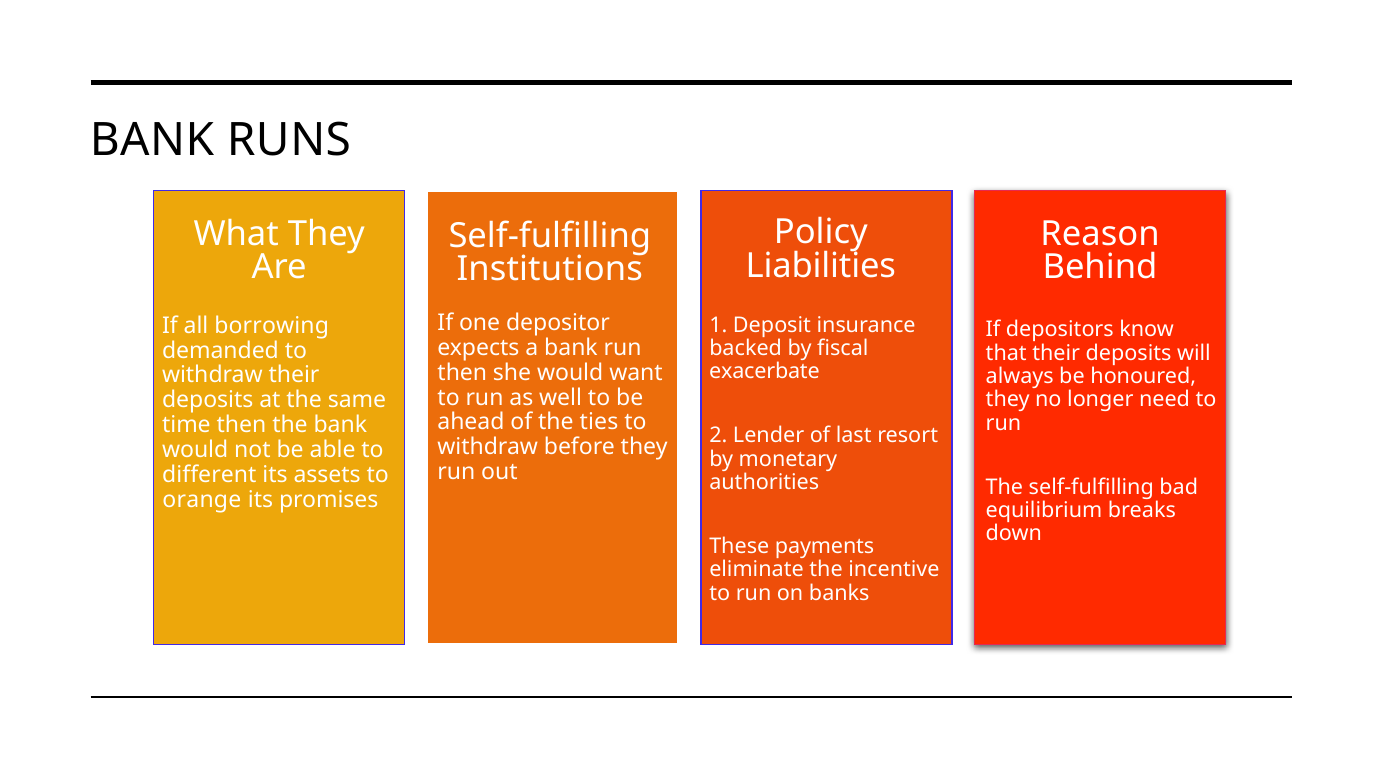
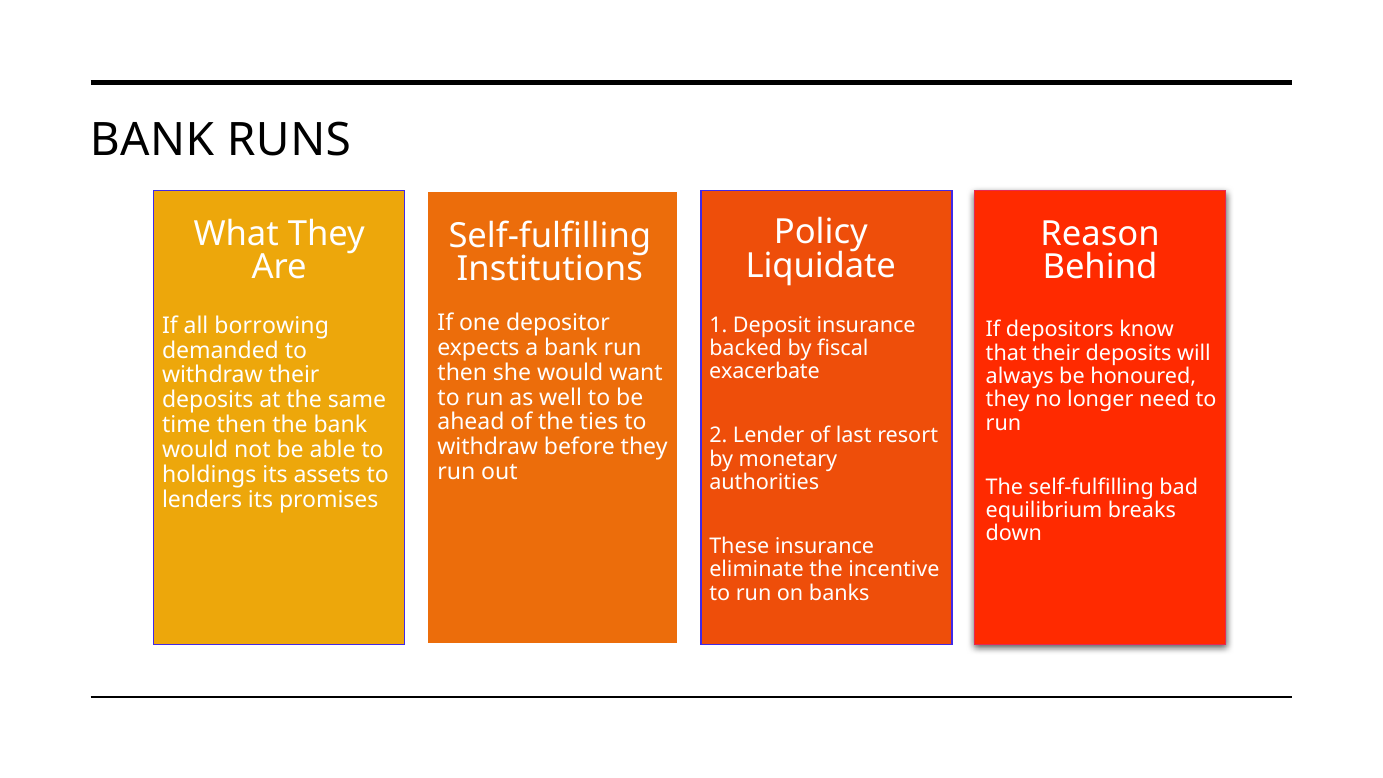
Liabilities: Liabilities -> Liquidate (821, 266)
different: different -> holdings (209, 475)
orange: orange -> lenders (202, 500)
These payments: payments -> insurance (825, 546)
